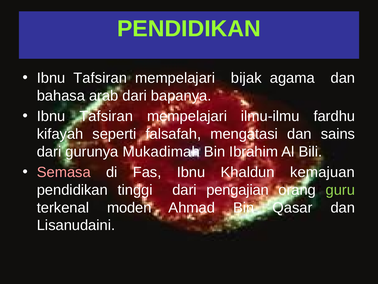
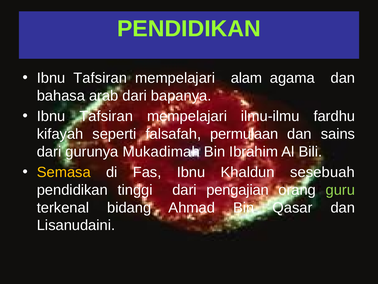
bijak: bijak -> alam (247, 78)
mengatasi: mengatasi -> permulaan (244, 134)
Semasa colour: pink -> yellow (64, 172)
kemajuan: kemajuan -> sesebuah (322, 172)
moden: moden -> bidang (129, 207)
